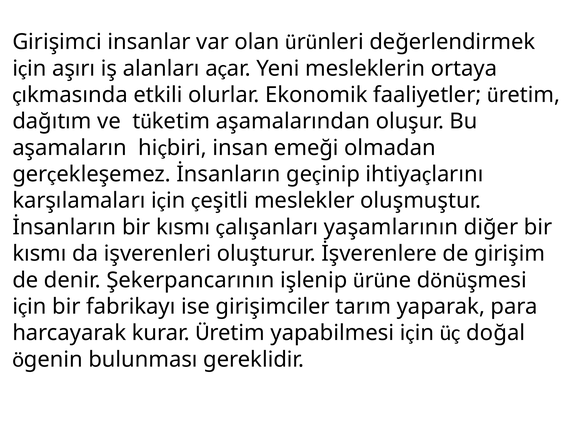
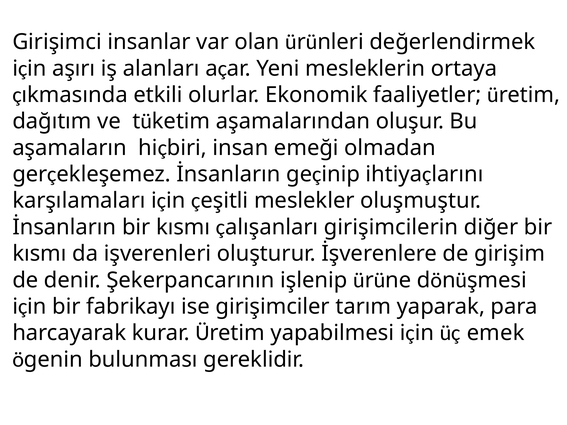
yaşamlarının: yaşamlarının -> girişimcilerin (391, 227)
doğal: doğal -> emek (496, 333)
